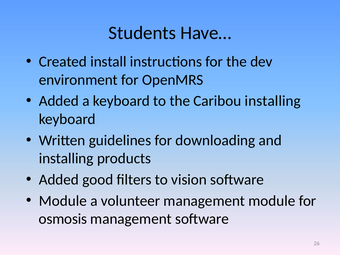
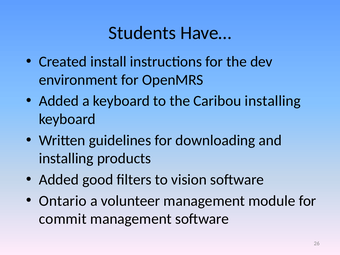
Module: Module -> Ontario (63, 201)
osmosis: osmosis -> commit (63, 219)
